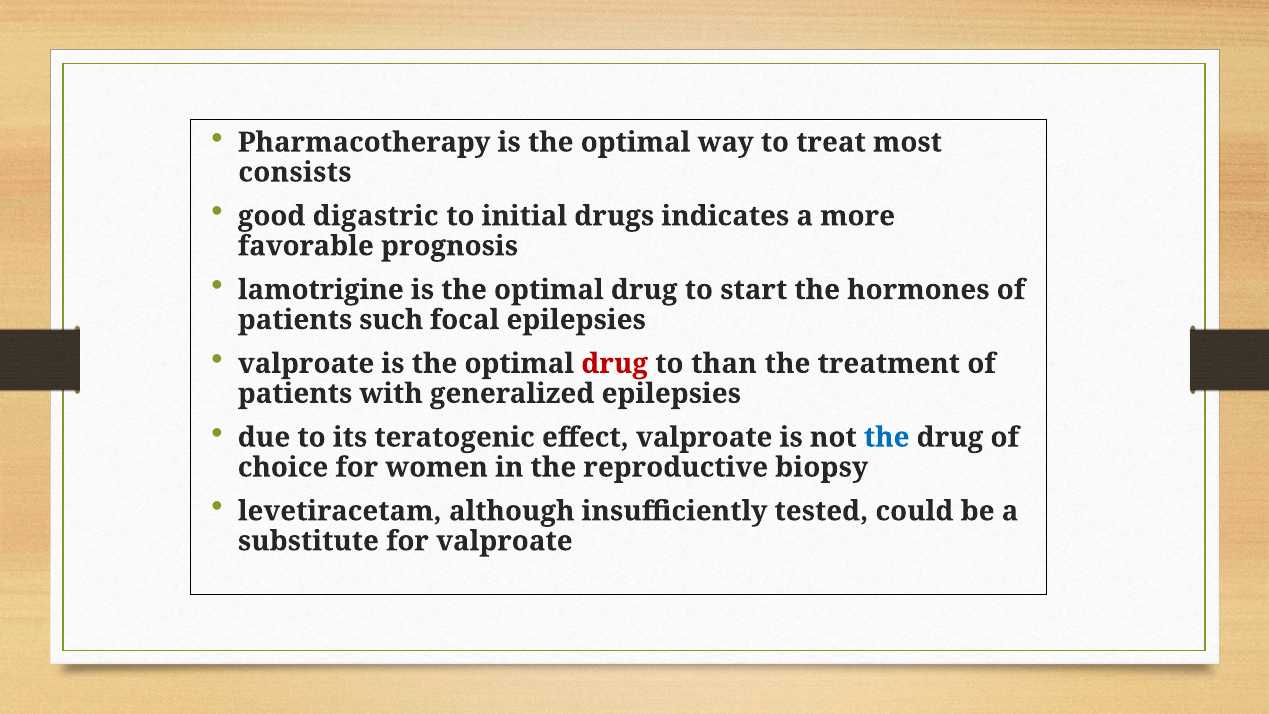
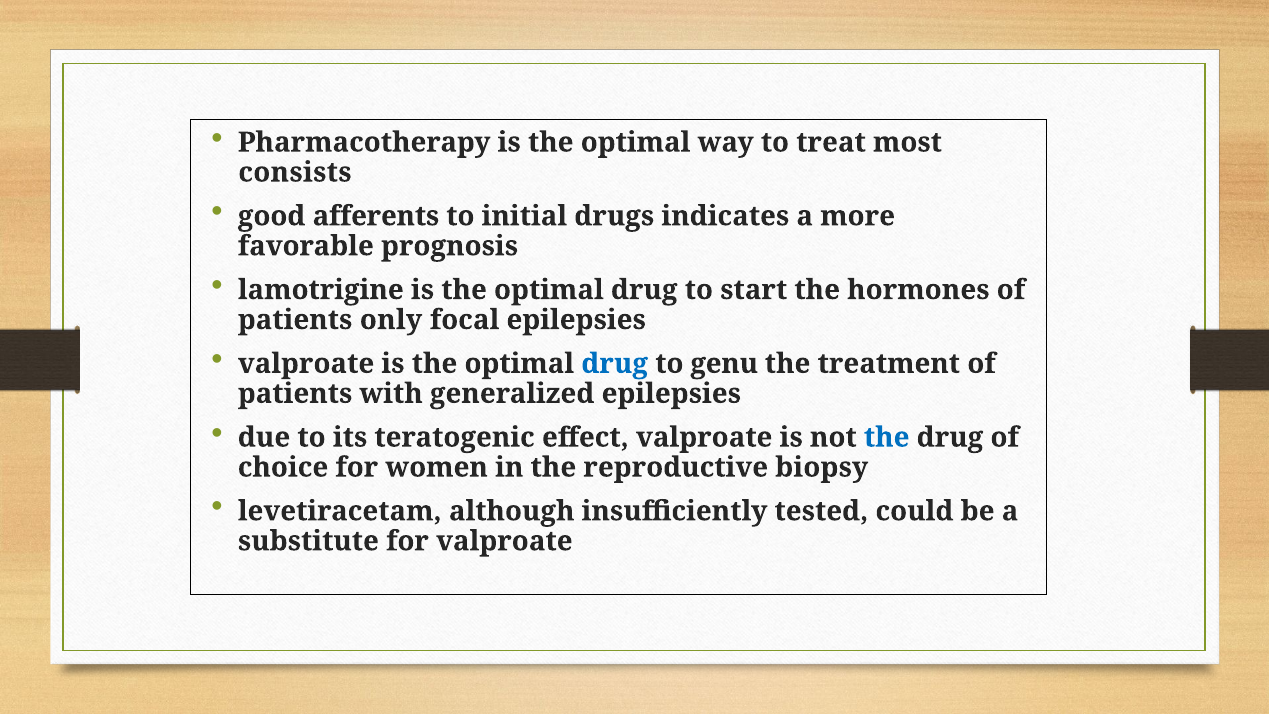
digastric: digastric -> afferents (376, 216)
such: such -> only (391, 320)
drug colour: red -> blue (615, 364)
than: than -> genu (724, 364)
